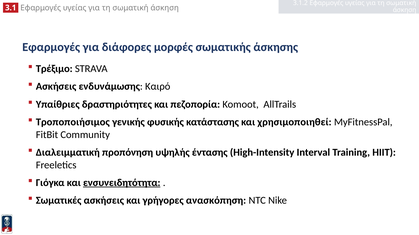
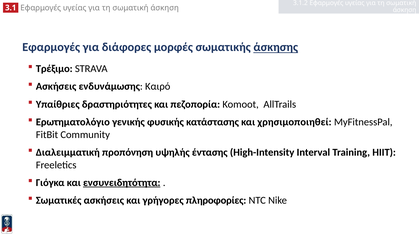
άσκησης underline: none -> present (276, 47)
Τροποποιήσιμος: Τροποποιήσιμος -> Ερωτηματολόγιο (73, 122)
ανασκόπηση: ανασκόπηση -> πληροφορίες (216, 201)
